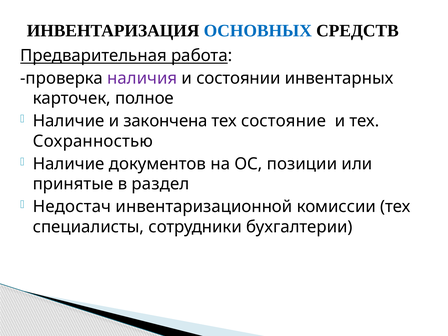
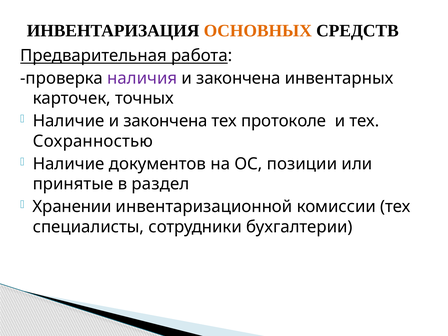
ОСНОВНЫХ colour: blue -> orange (258, 31)
состоянии: состоянии -> закончена (238, 78)
полное: полное -> точных (144, 98)
состояние: состояние -> протоколе (284, 121)
Недостач: Недостач -> Хранении (72, 207)
